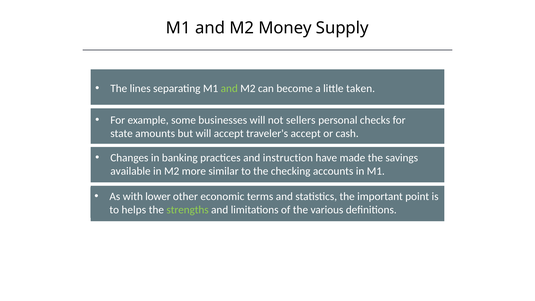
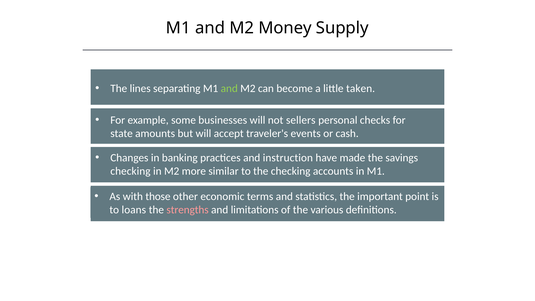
traveler's accept: accept -> events (306, 134)
available: available -> checking (130, 171)
lower: lower -> those (158, 197)
helps: helps -> loans (134, 210)
strengths colour: light green -> pink (188, 210)
